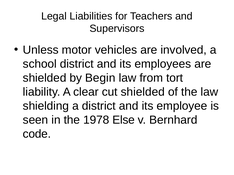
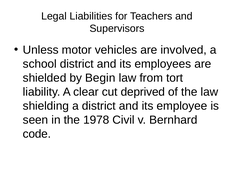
cut shielded: shielded -> deprived (143, 92)
Else: Else -> Civil (124, 120)
